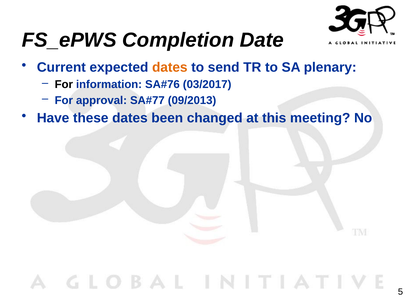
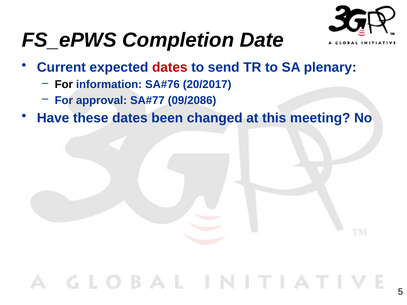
dates colour: orange -> red (170, 68)
03/2017: 03/2017 -> 20/2017 (207, 85)
09/2013: 09/2013 -> 09/2086 (192, 100)
